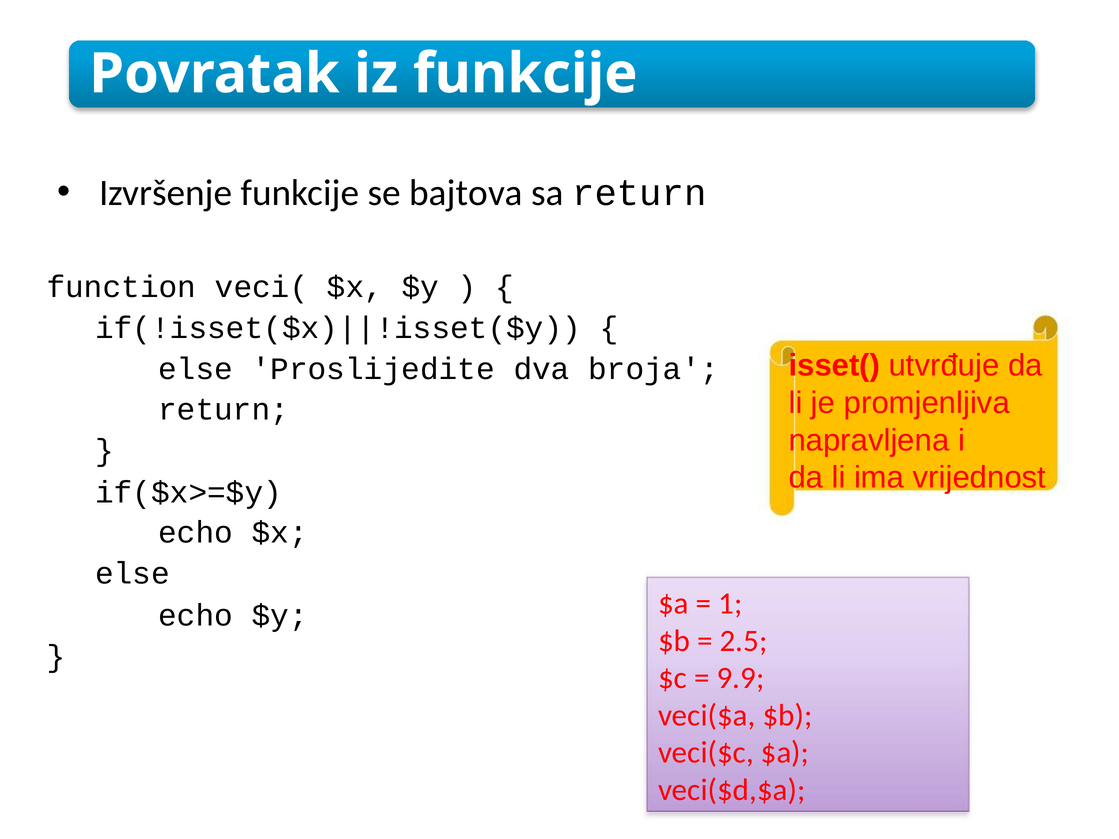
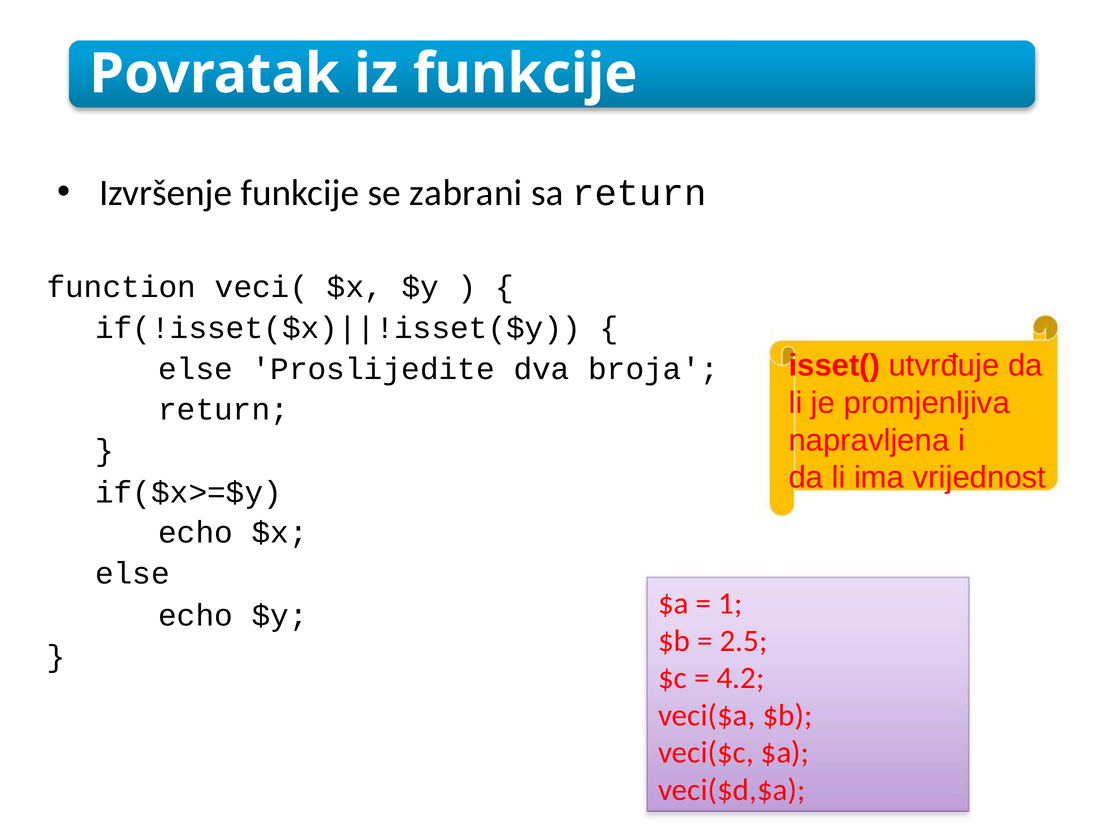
bajtova: bajtova -> zabrani (466, 193)
9.9: 9.9 -> 4.2 (740, 678)
